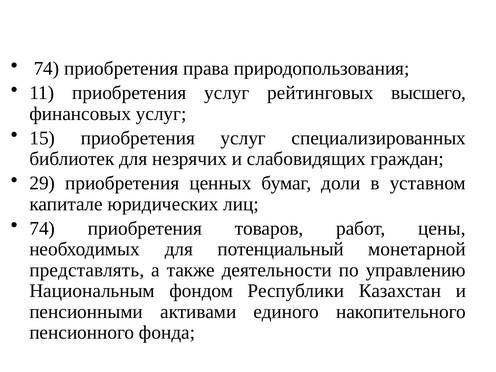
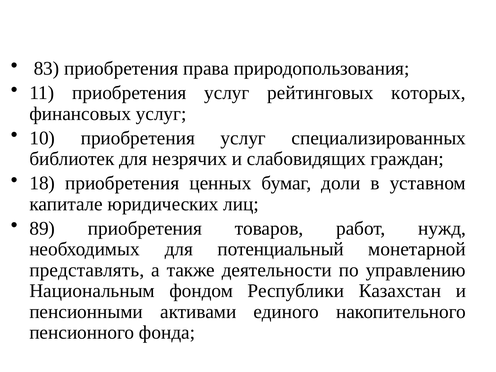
74: 74 -> 83 (47, 69)
высшего: высшего -> которых (428, 93)
15: 15 -> 10 (42, 138)
29: 29 -> 18 (42, 183)
74: 74 -> 89 (42, 228)
цены: цены -> нужд (442, 228)
